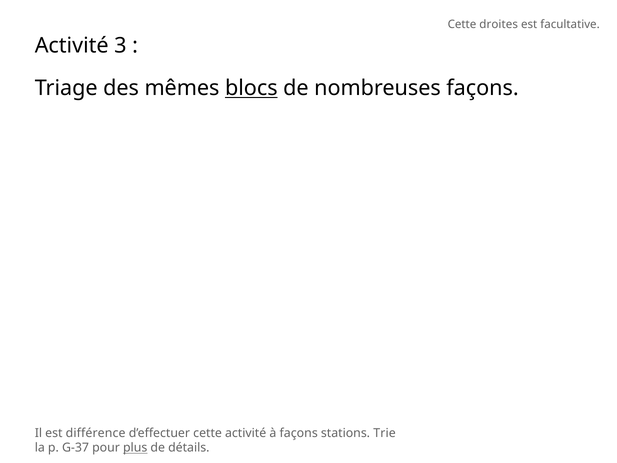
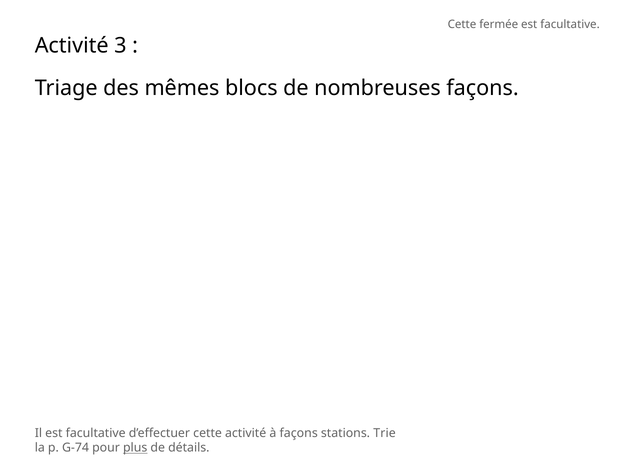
droites: droites -> fermée (499, 24)
blocs underline: present -> none (251, 88)
Il est différence: différence -> facultative (96, 433)
G-37: G-37 -> G-74 (76, 448)
